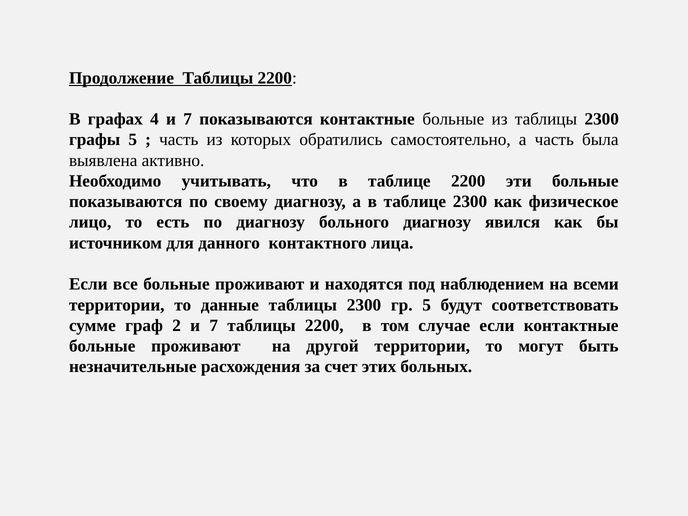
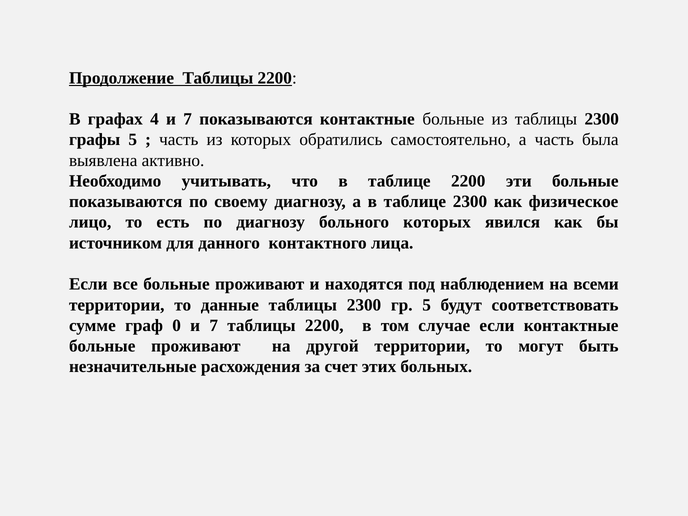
больного диагнозу: диагнозу -> которых (437, 222)
2: 2 -> 0 (177, 326)
